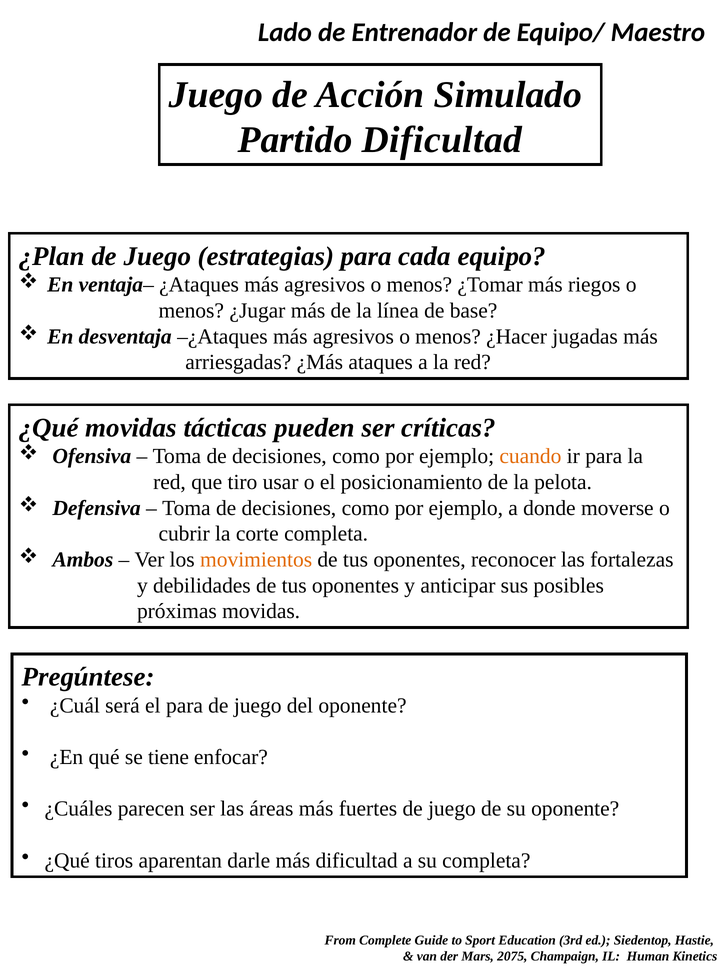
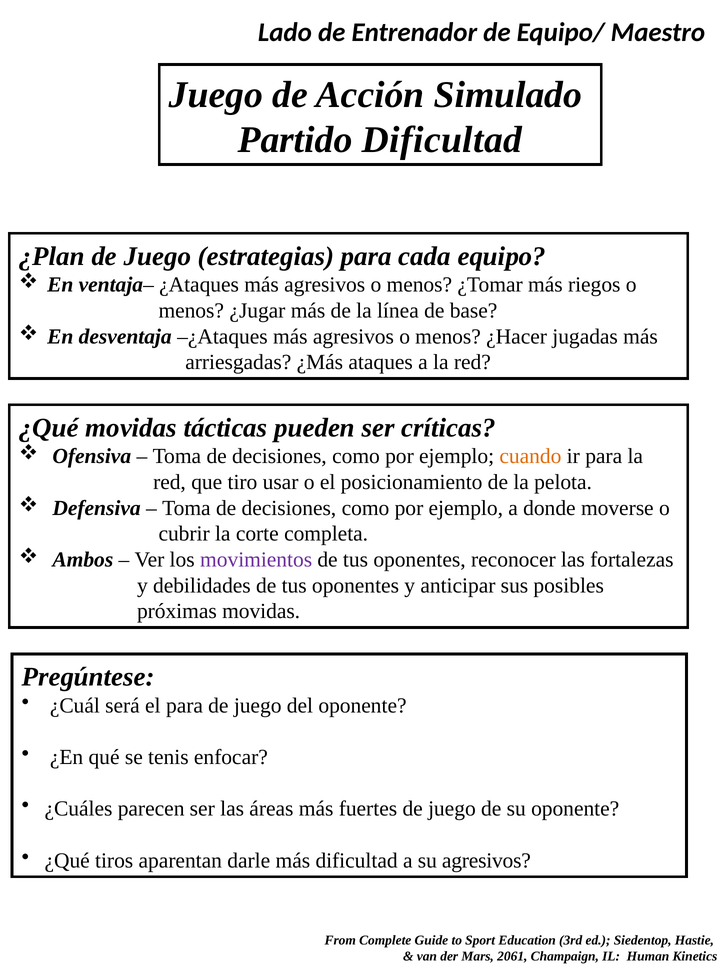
movimientos colour: orange -> purple (256, 560)
tiene: tiene -> tenis (168, 757)
su completa: completa -> agresivos (486, 861)
2075: 2075 -> 2061 (512, 957)
